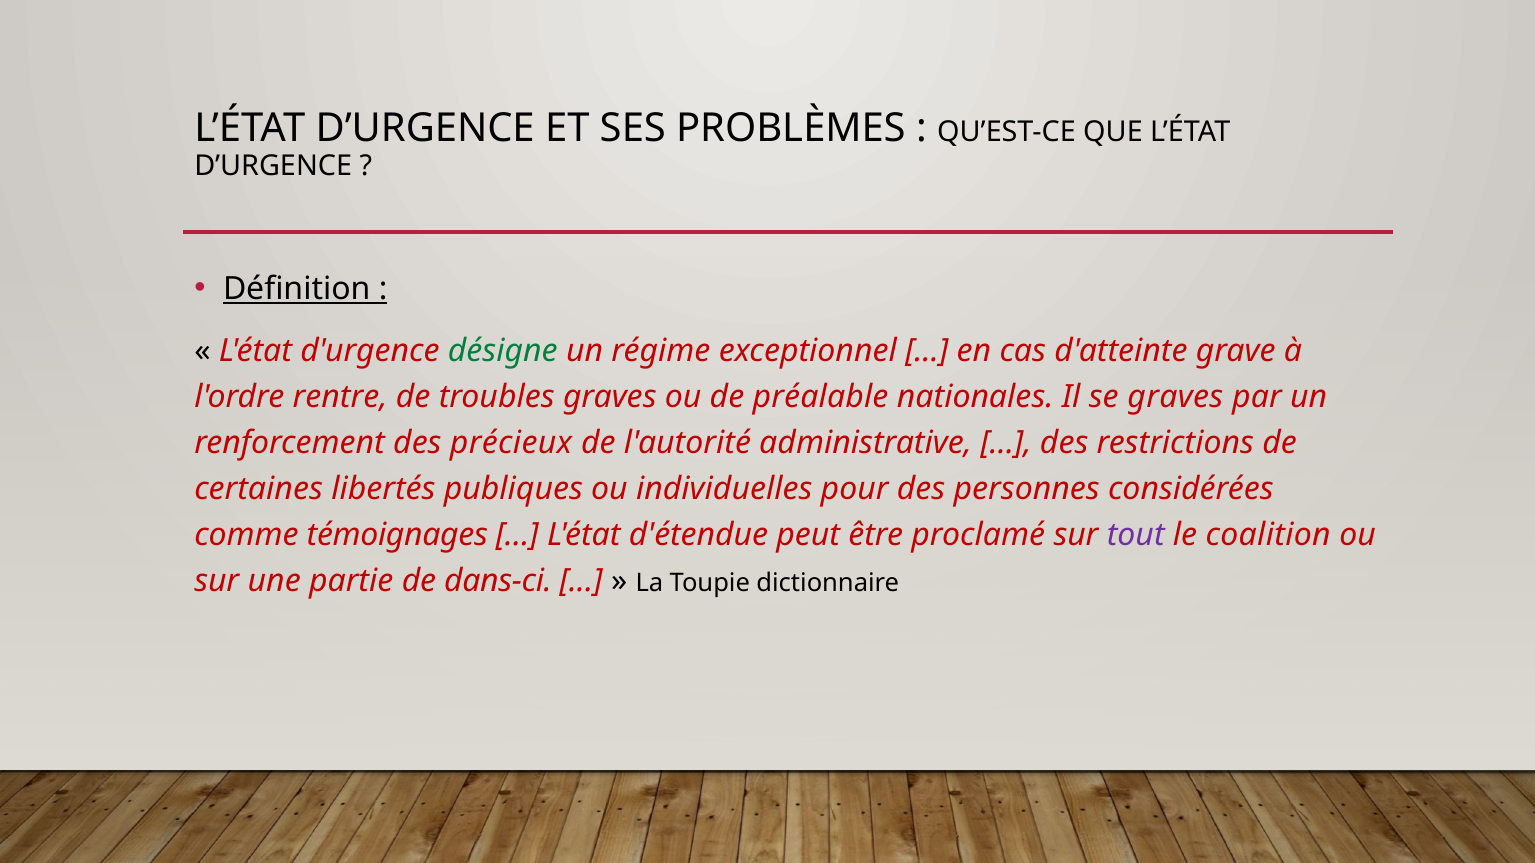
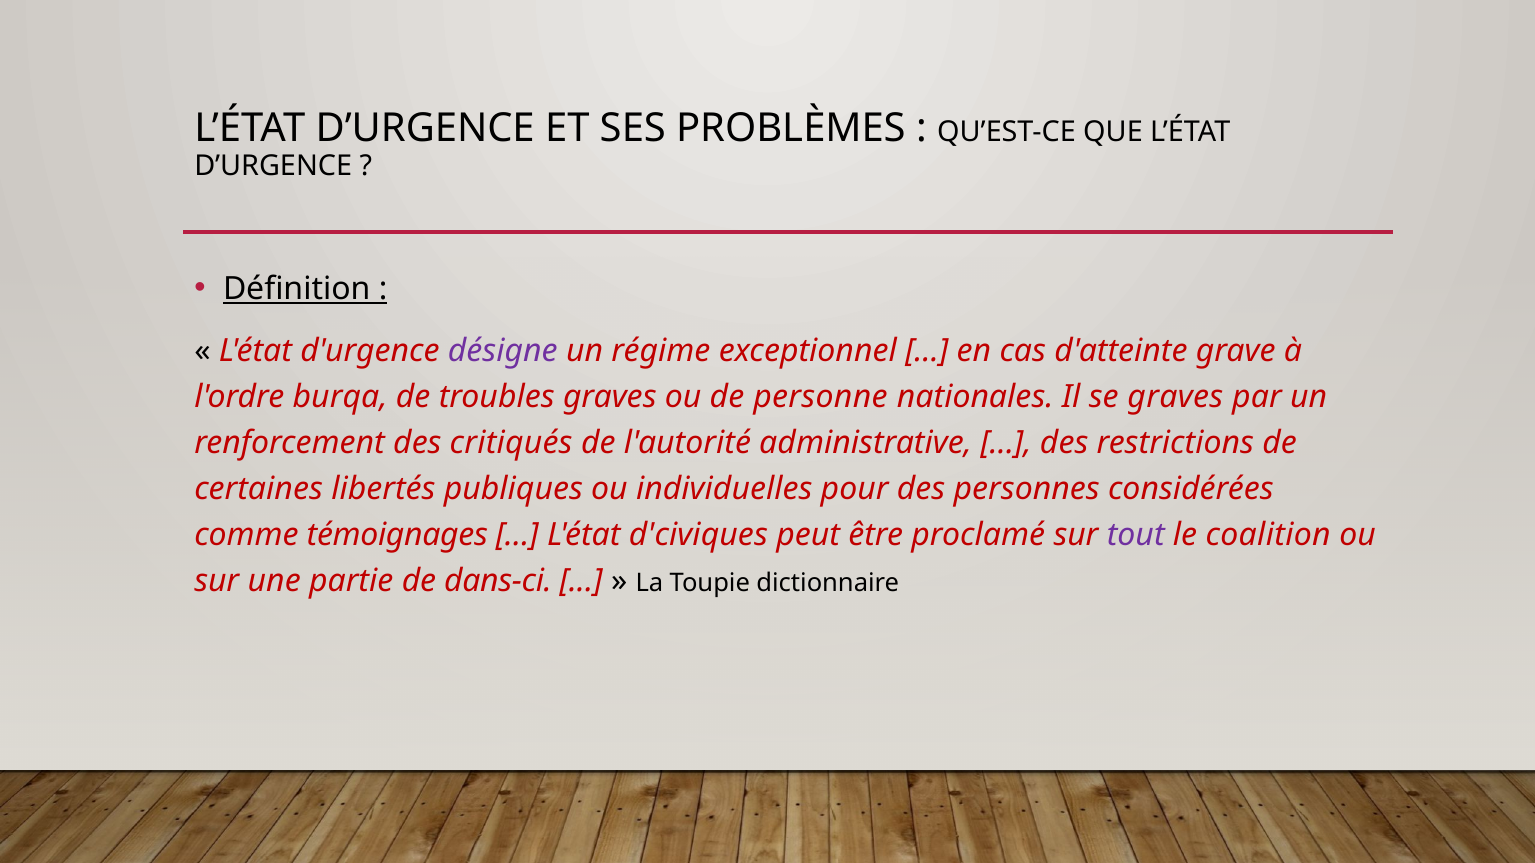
désigne colour: green -> purple (503, 351)
rentre: rentre -> burqa (340, 397)
préalable: préalable -> personne (820, 397)
précieux: précieux -> critiqués (511, 443)
d'étendue: d'étendue -> d'civiques (698, 535)
